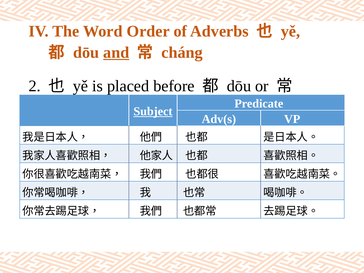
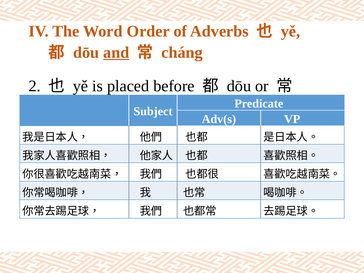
Subject underline: present -> none (153, 111)
